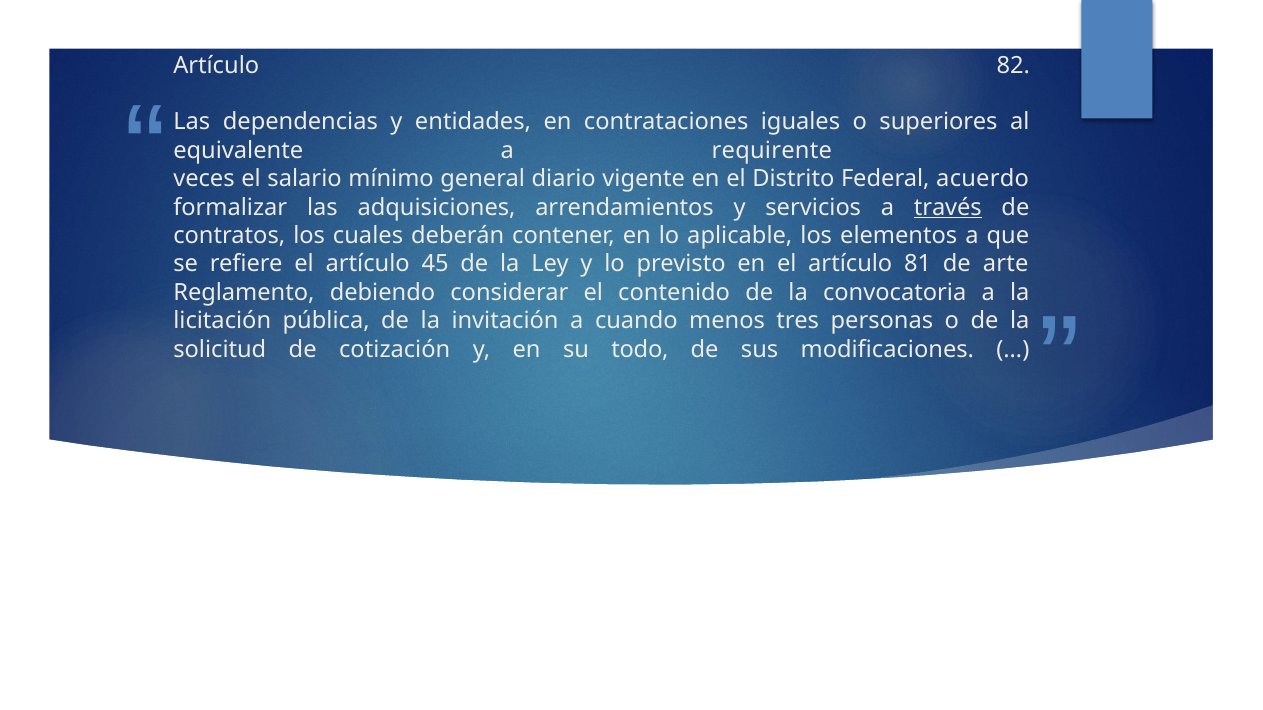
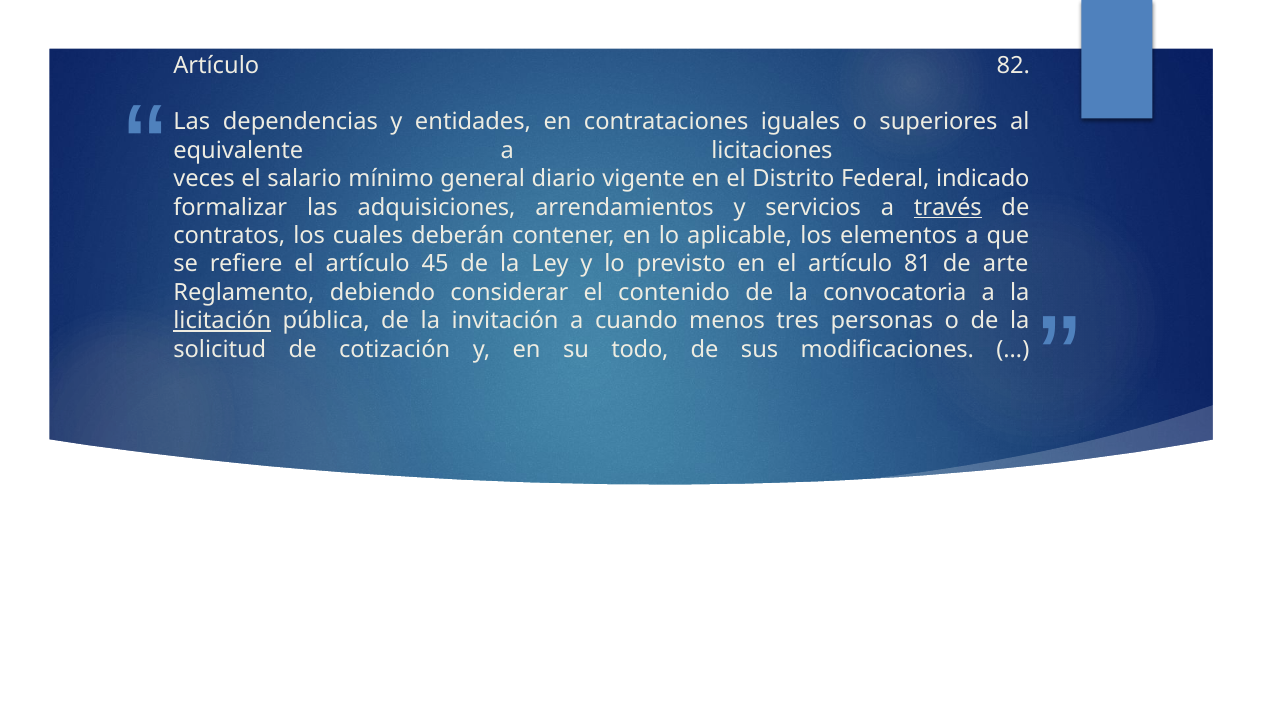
requirente: requirente -> licitaciones (772, 151)
acuerdo: acuerdo -> indicado (983, 179)
licitación underline: none -> present (222, 321)
